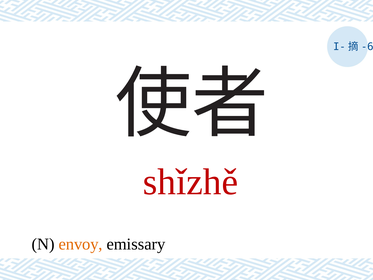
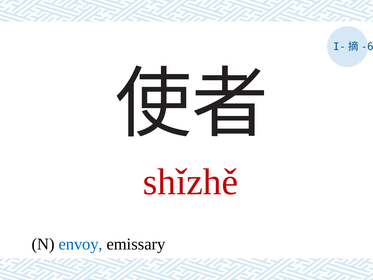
envoy colour: orange -> blue (81, 244)
